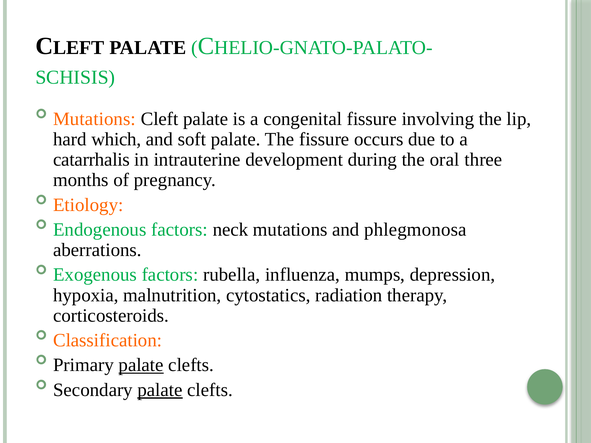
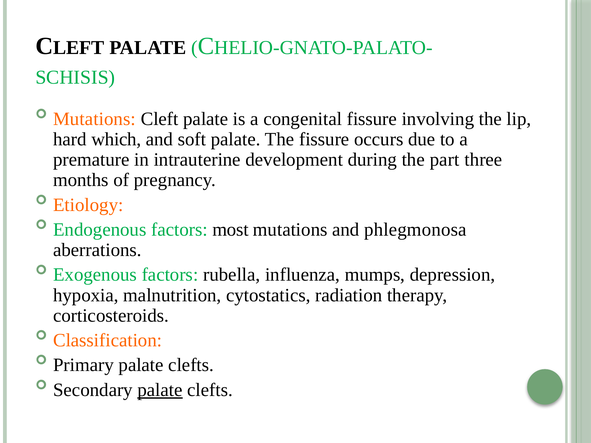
catarrhalis: catarrhalis -> premature (91, 160)
oral: oral -> part (445, 160)
neck: neck -> most (231, 230)
palate underline: present -> none (141, 365)
